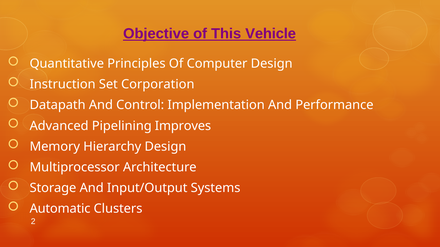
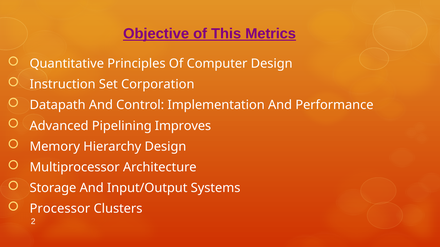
Vehicle: Vehicle -> Metrics (271, 34)
Automatic: Automatic -> Processor (60, 209)
